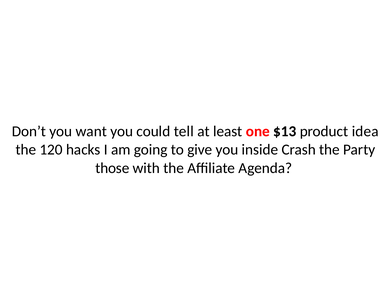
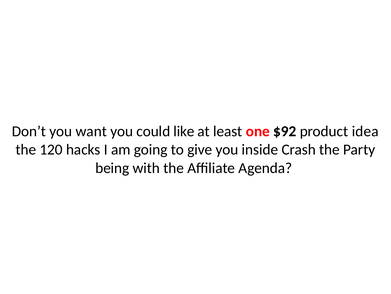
tell: tell -> like (184, 131)
$13: $13 -> $92 (285, 131)
those: those -> being (112, 168)
